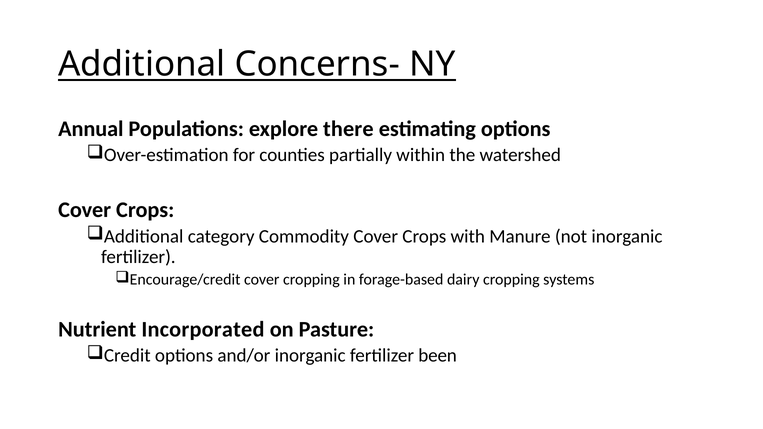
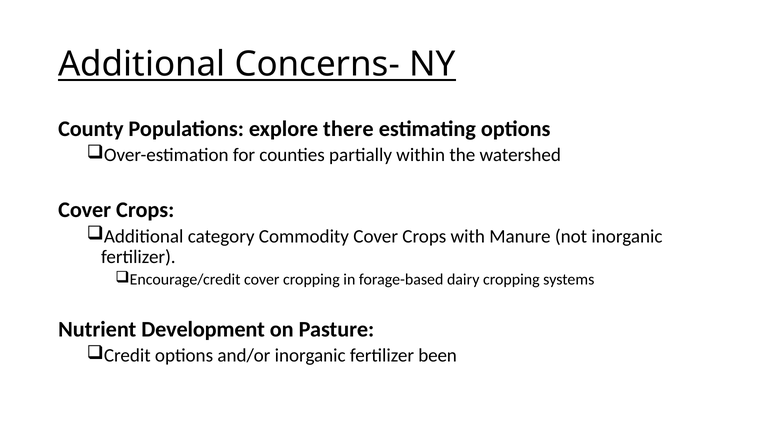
Annual: Annual -> County (91, 129)
Incorporated: Incorporated -> Development (203, 329)
